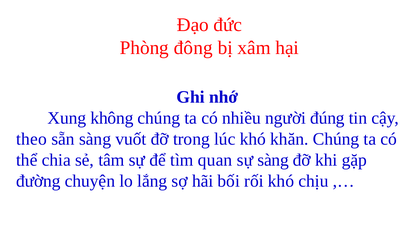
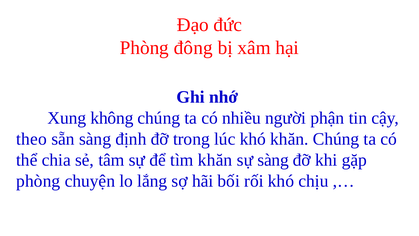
đúng: đúng -> phận (327, 118)
vuốt: vuốt -> định (131, 139)
tìm quan: quan -> khăn (215, 160)
đường: đường -> phòng (38, 181)
